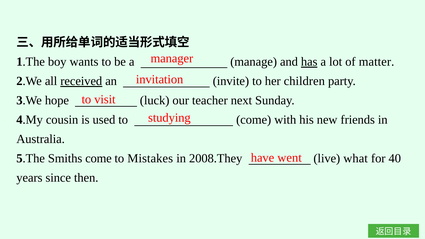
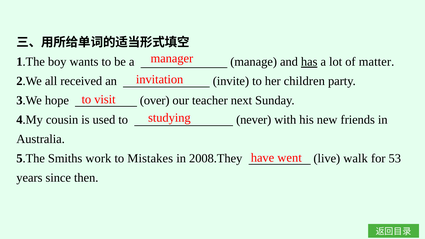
received underline: present -> none (81, 81)
luck: luck -> over (155, 101)
to come: come -> never (254, 120)
Smiths come: come -> work (98, 159)
what: what -> walk (356, 159)
40: 40 -> 53 (395, 159)
